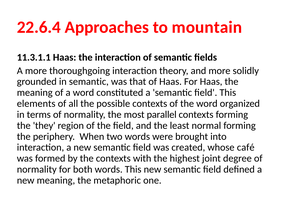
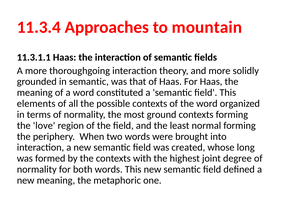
22.6.4: 22.6.4 -> 11.3.4 (39, 27)
parallel: parallel -> ground (162, 114)
they: they -> love (44, 125)
café: café -> long (246, 147)
